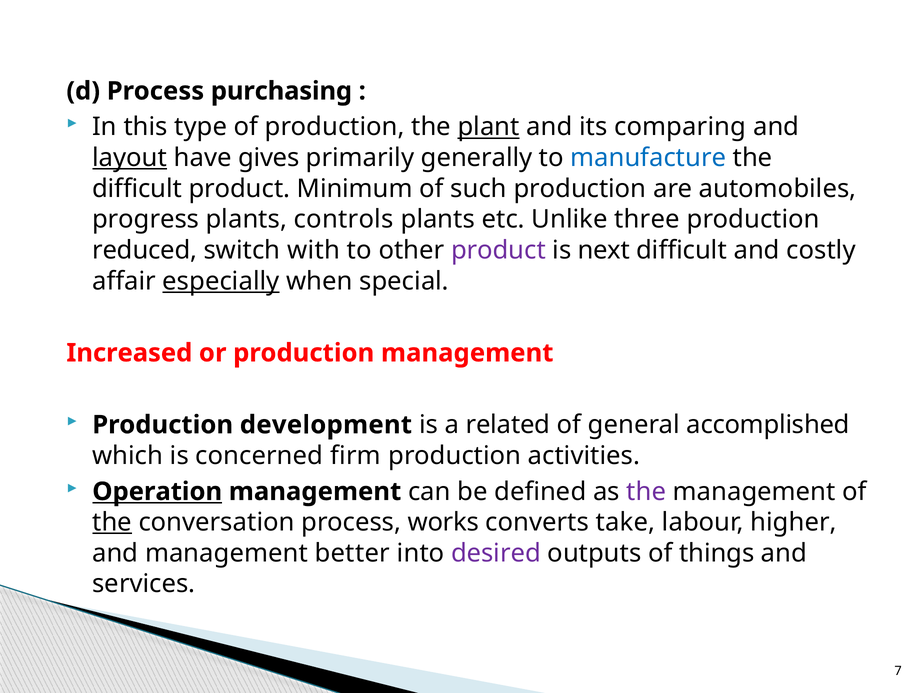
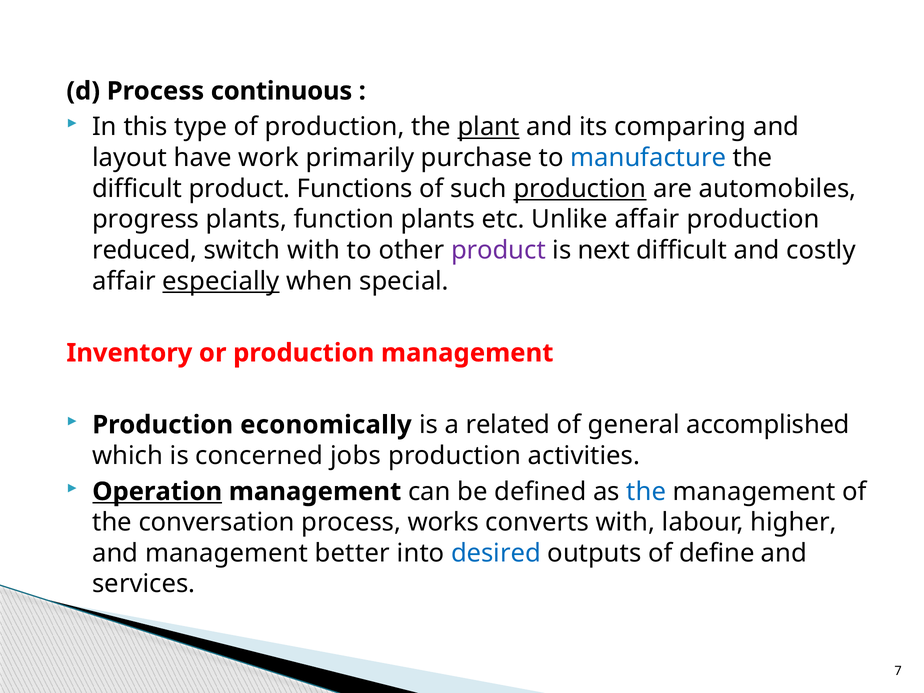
purchasing: purchasing -> continuous (282, 91)
layout underline: present -> none (130, 158)
gives: gives -> work (269, 158)
generally: generally -> purchase (477, 158)
Minimum: Minimum -> Functions (355, 189)
production underline: none -> present (580, 189)
controls: controls -> function (344, 219)
Unlike three: three -> affair (647, 219)
Increased: Increased -> Inventory (129, 353)
development: development -> economically (326, 425)
firm: firm -> jobs (356, 456)
the colour: purple -> blue (646, 492)
the underline: present -> none (112, 522)
converts take: take -> with (625, 522)
desired colour: purple -> blue (496, 553)
things: things -> define (717, 553)
